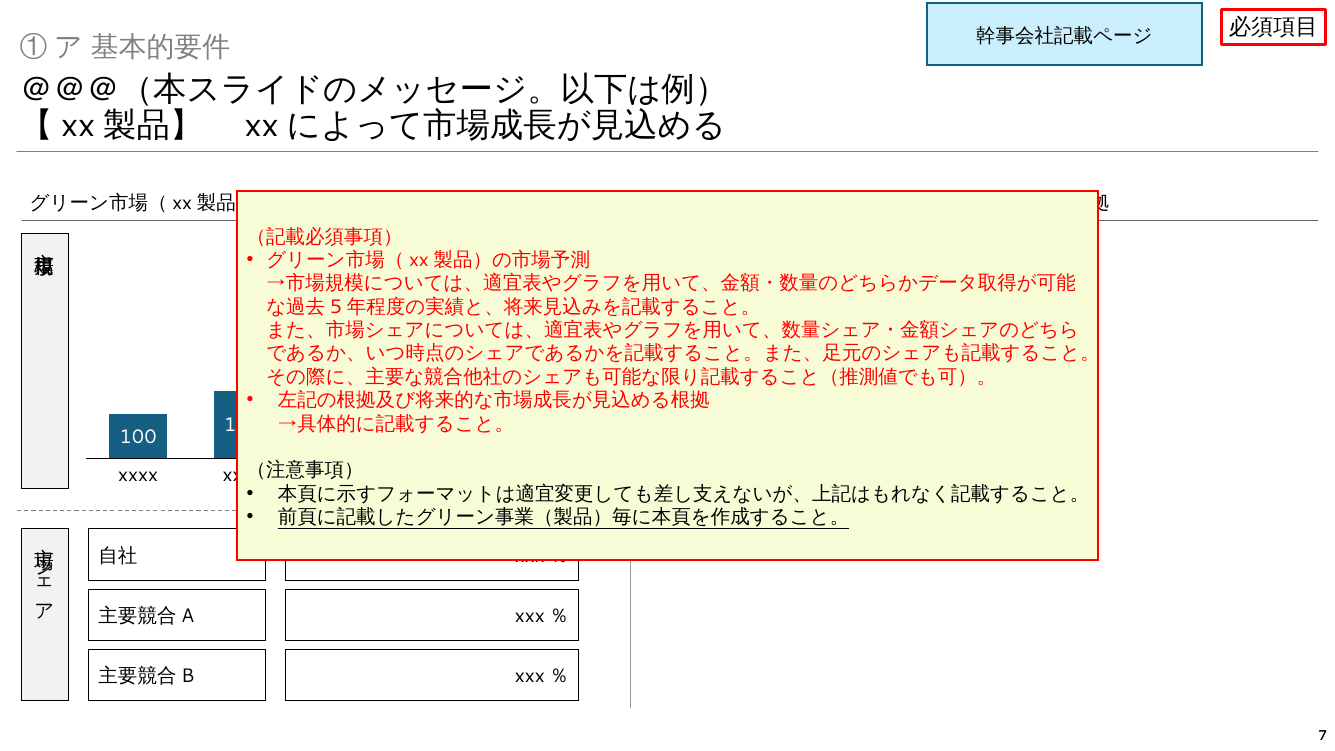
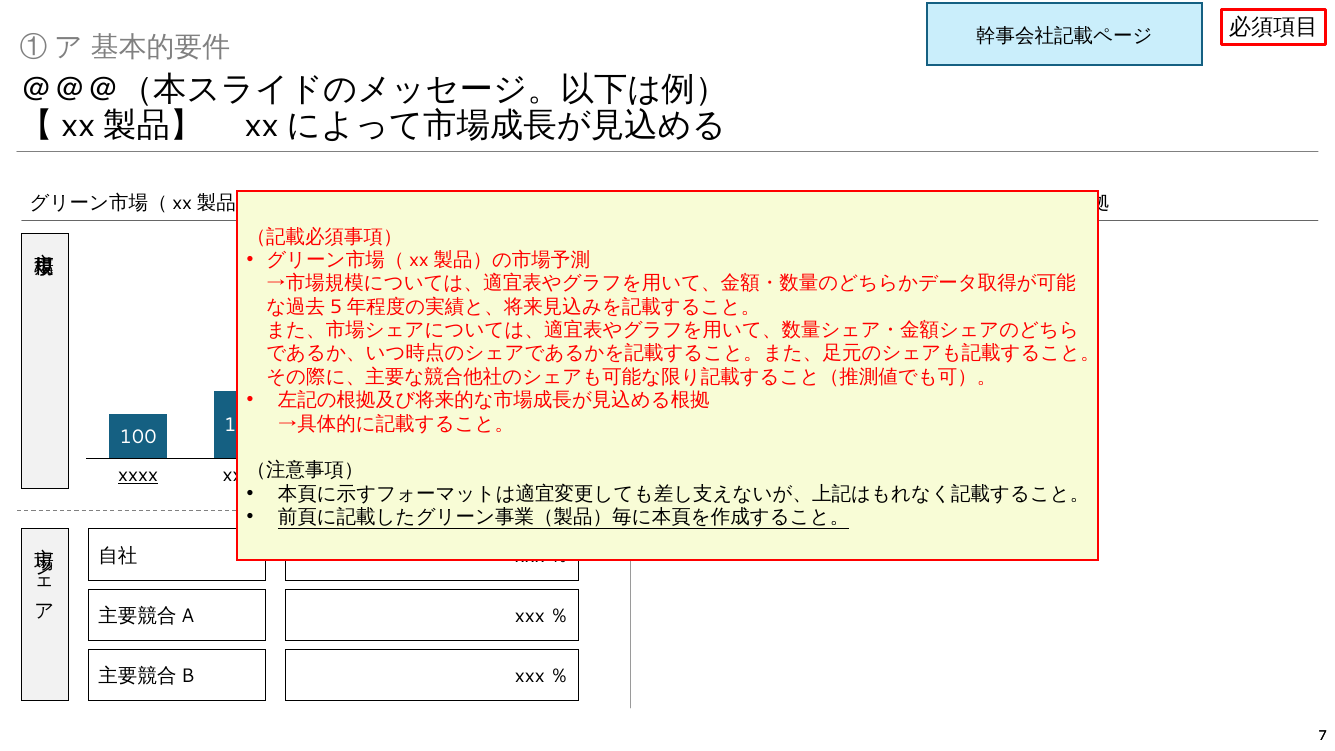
xxxx underline: none -> present (138, 475)
